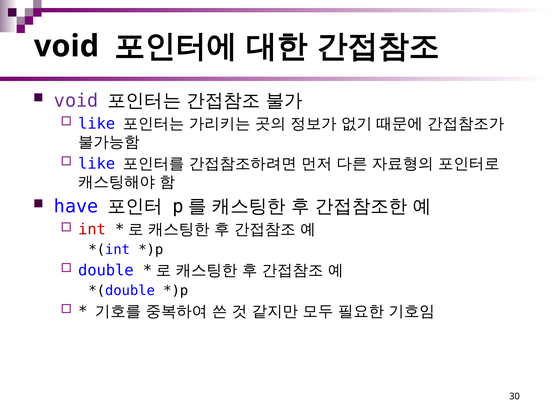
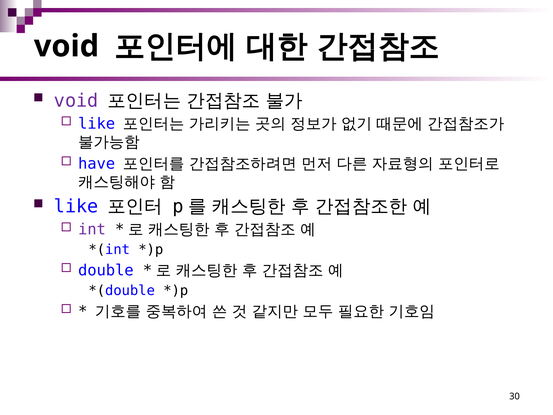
like: like -> have (97, 164)
have: have -> like (76, 206)
int colour: red -> purple (92, 229)
